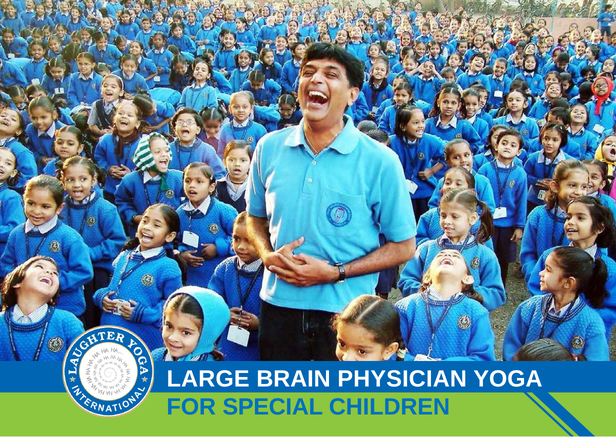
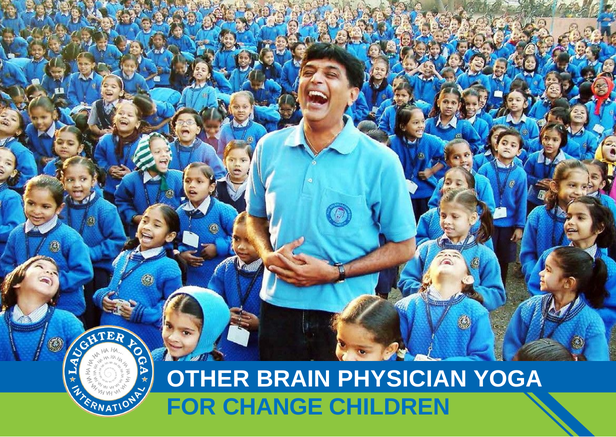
LARGE: LARGE -> OTHER (208, 379)
SPECIAL: SPECIAL -> CHANGE (273, 407)
